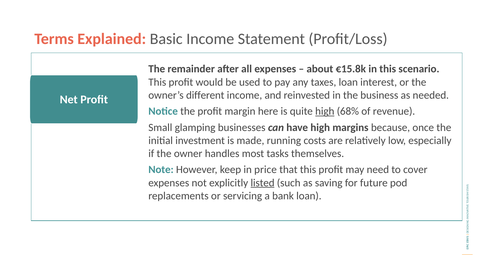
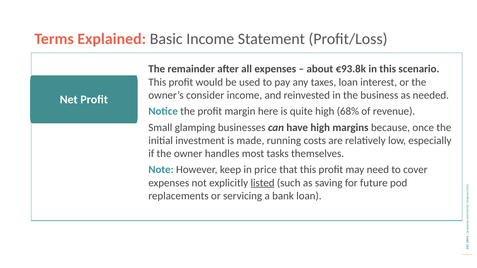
€15.8k: €15.8k -> €93.8k (351, 69)
different: different -> consider (205, 95)
high underline: present -> none (325, 111)
